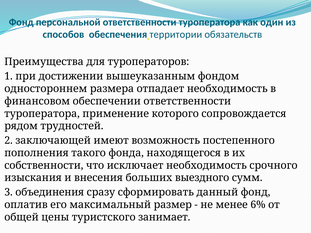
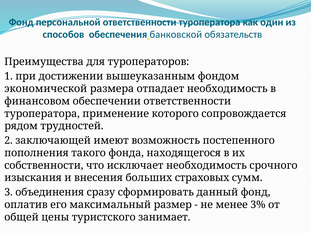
территории: территории -> банковской (176, 35)
одностороннем: одностороннем -> экономической (46, 89)
выездного: выездного -> страховых (202, 178)
6%: 6% -> 3% (258, 205)
